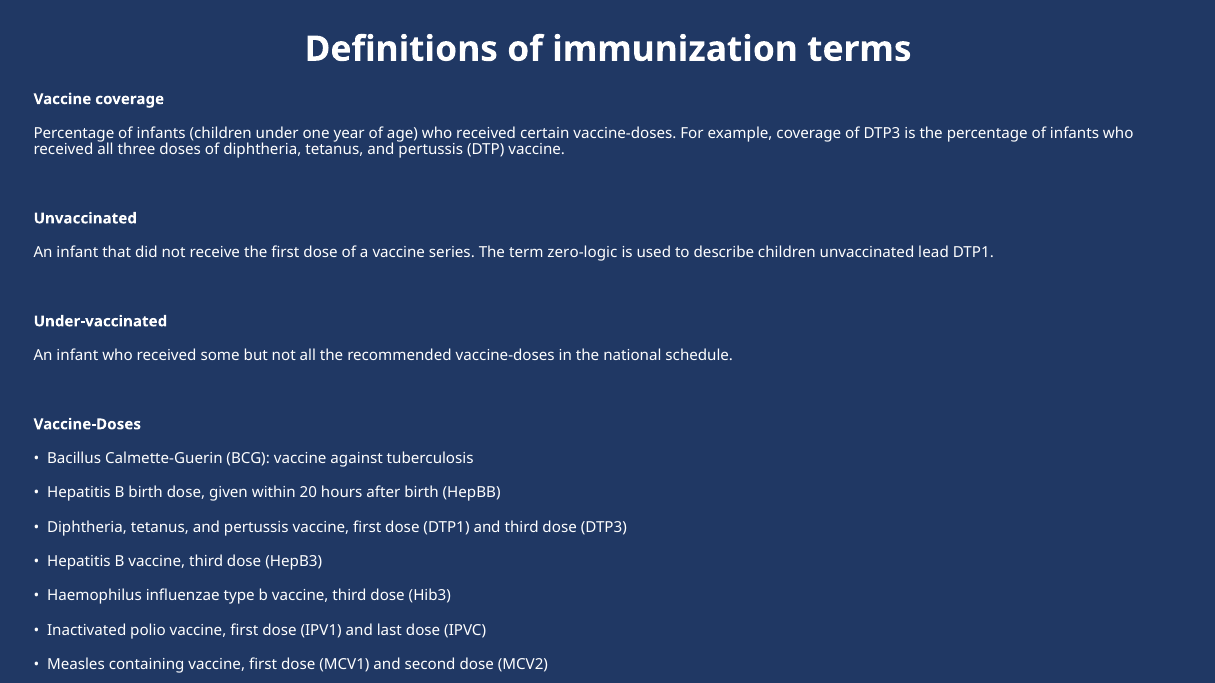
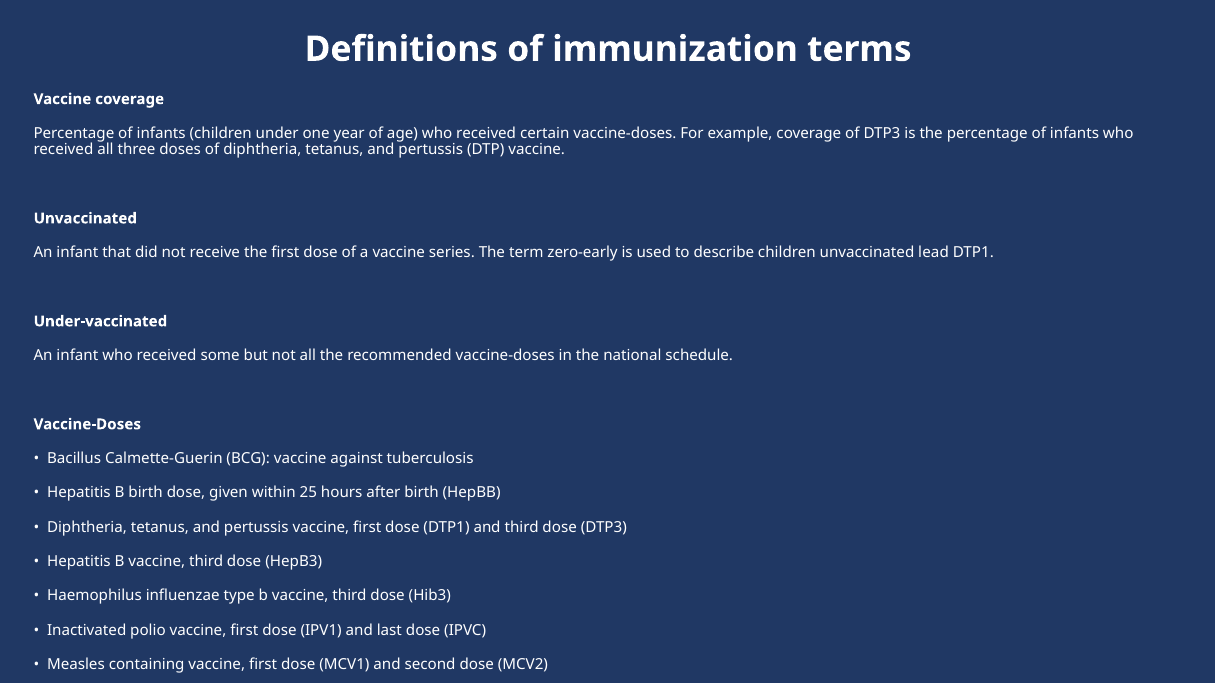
zero-logic: zero-logic -> zero-early (583, 253)
20: 20 -> 25 (308, 493)
